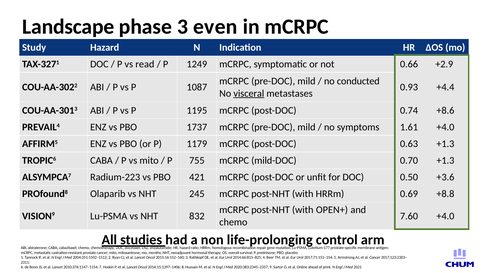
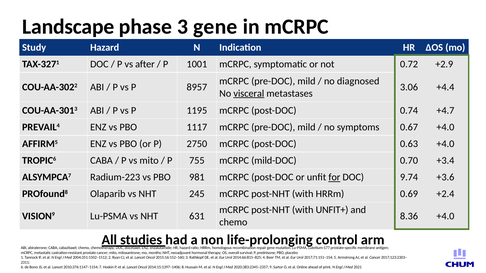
3 even: even -> gene (215, 27)
read: read -> after (145, 64)
1249: 1249 -> 1001 (197, 64)
0.66: 0.66 -> 0.72 (409, 64)
conducted: conducted -> diagnosed (358, 81)
1087: 1087 -> 8957 (197, 87)
0.93: 0.93 -> 3.06 (409, 87)
+8.6: +8.6 -> +4.7 (445, 111)
1737: 1737 -> 1117 (197, 127)
1.61: 1.61 -> 0.67 (409, 127)
1179: 1179 -> 2750 (197, 144)
0.63 +1.3: +1.3 -> +4.0 (445, 144)
0.70 +1.3: +1.3 -> +3.4 (445, 161)
421: 421 -> 981 (197, 177)
for underline: none -> present (334, 177)
0.50: 0.50 -> 9.74 (409, 177)
+8.8: +8.8 -> +2.4 (445, 194)
OPEN+: OPEN+ -> UNFIT+ (332, 210)
832: 832 -> 631 (197, 216)
7.60: 7.60 -> 8.36 (409, 216)
